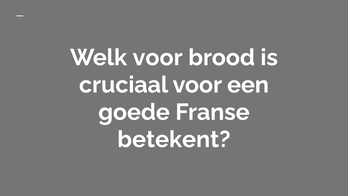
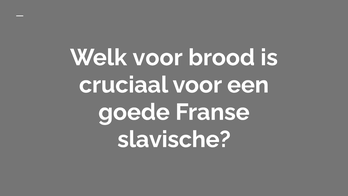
betekent: betekent -> slavische (174, 139)
